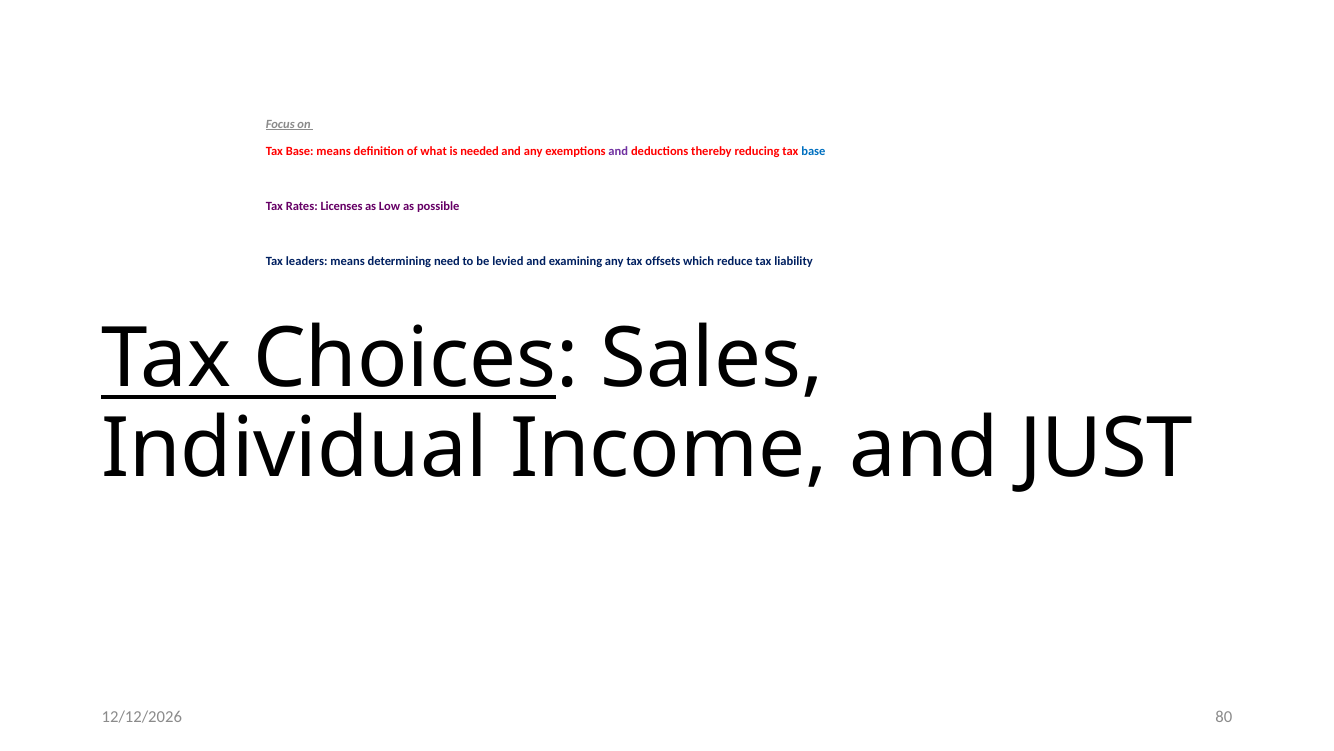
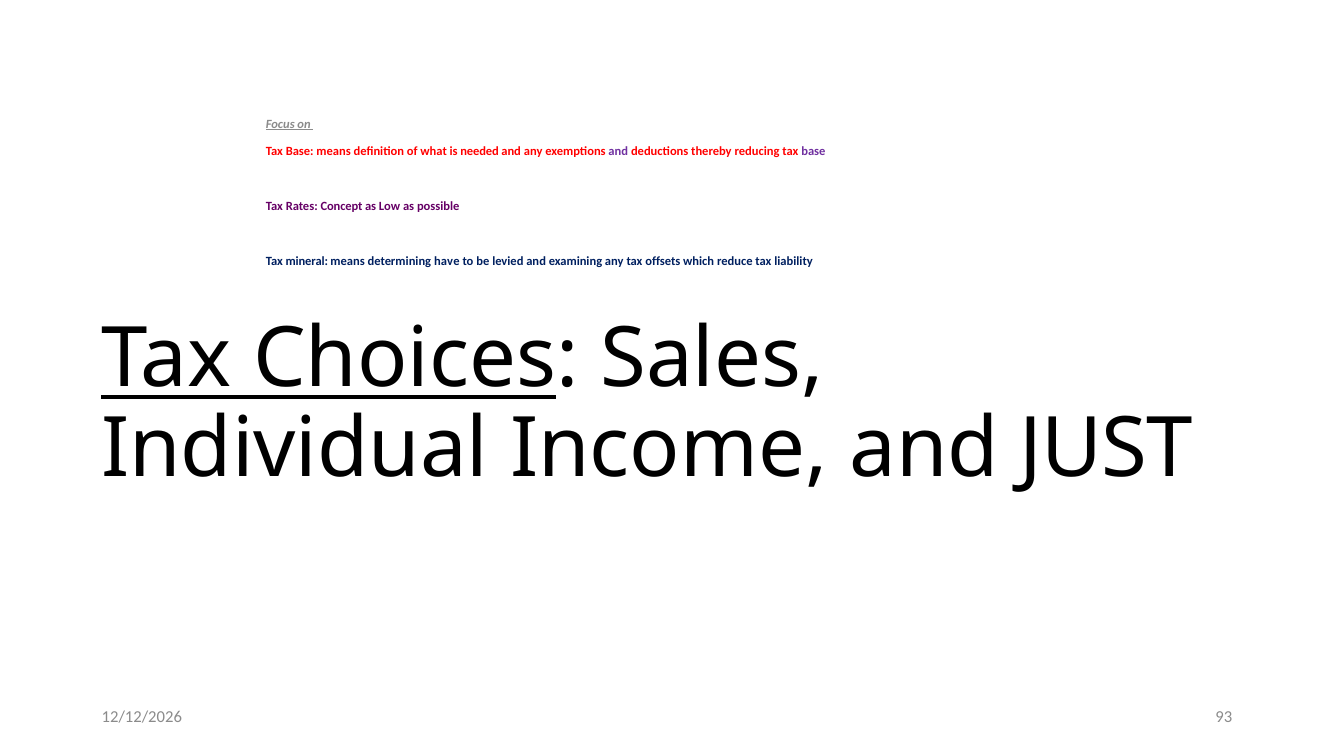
base colour: blue -> purple (813, 151)
Licenses: Licenses -> Concept (342, 206)
leaders: leaders -> mineral (307, 261)
need: need -> have (447, 261)
80: 80 -> 93 (1224, 716)
